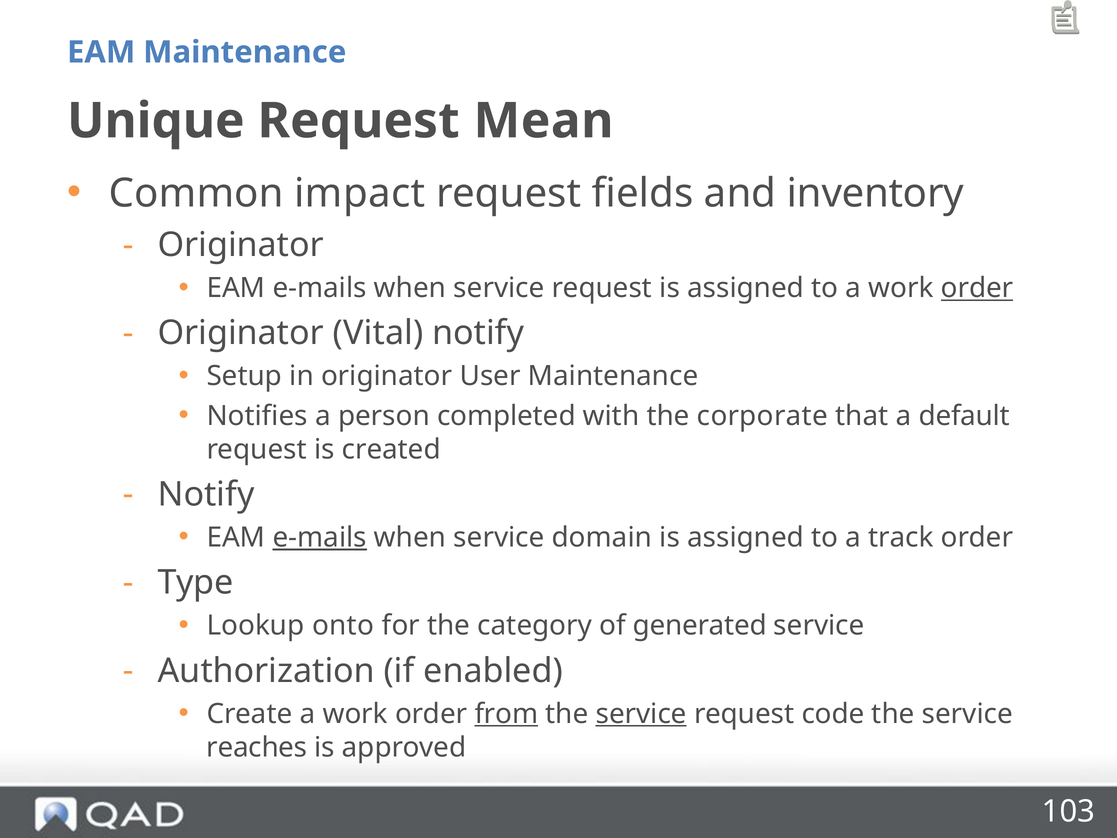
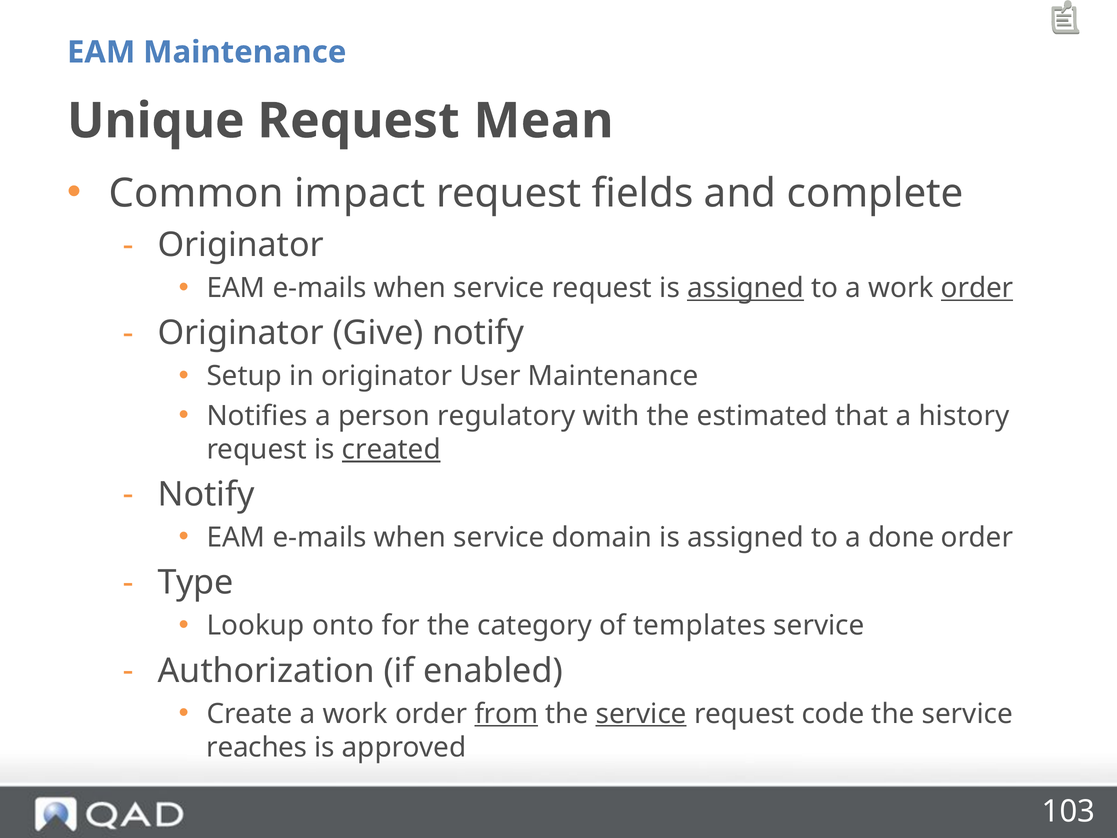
inventory: inventory -> complete (875, 193)
assigned underline: none -> present (746, 288)
Vital: Vital -> Give (378, 333)
completed: completed -> regulatory (506, 416)
corporate: corporate -> estimated (762, 416)
default: default -> history (964, 416)
created underline: none -> present (391, 449)
e-mails underline: present -> none (320, 537)
track: track -> done (901, 537)
generated: generated -> templates (700, 625)
